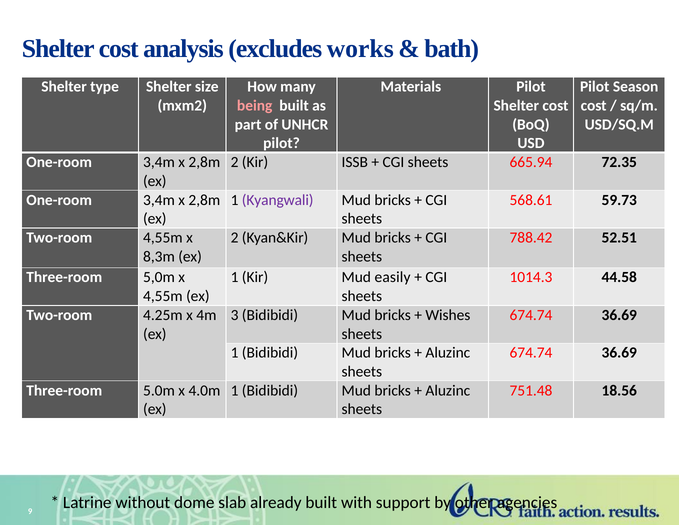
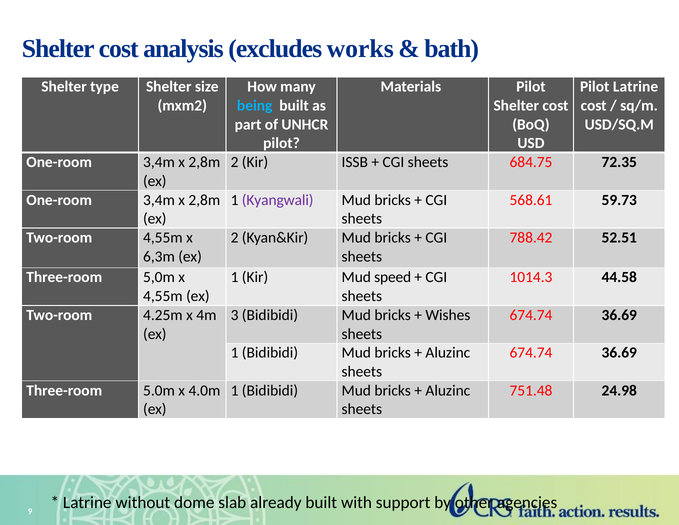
Pilot Season: Season -> Latrine (636, 87)
being colour: pink -> light blue (255, 106)
665.94: 665.94 -> 684.75 (531, 162)
8,3m: 8,3m -> 6,3m (159, 256)
easily: easily -> speed (393, 277)
18.56: 18.56 -> 24.98 (619, 390)
